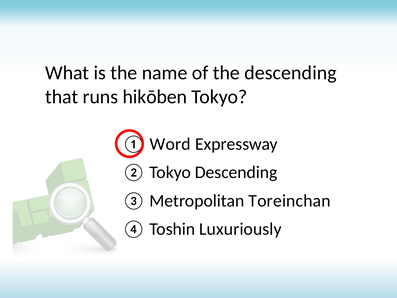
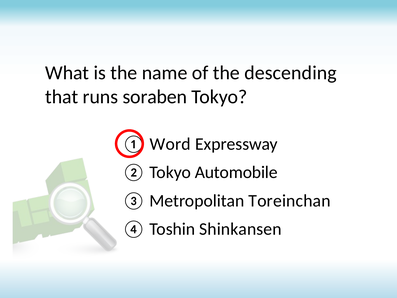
hikōben: hikōben -> soraben (155, 97)
Tokyo Descending: Descending -> Automobile (236, 172)
Luxuriously: Luxuriously -> Shinkansen (240, 229)
